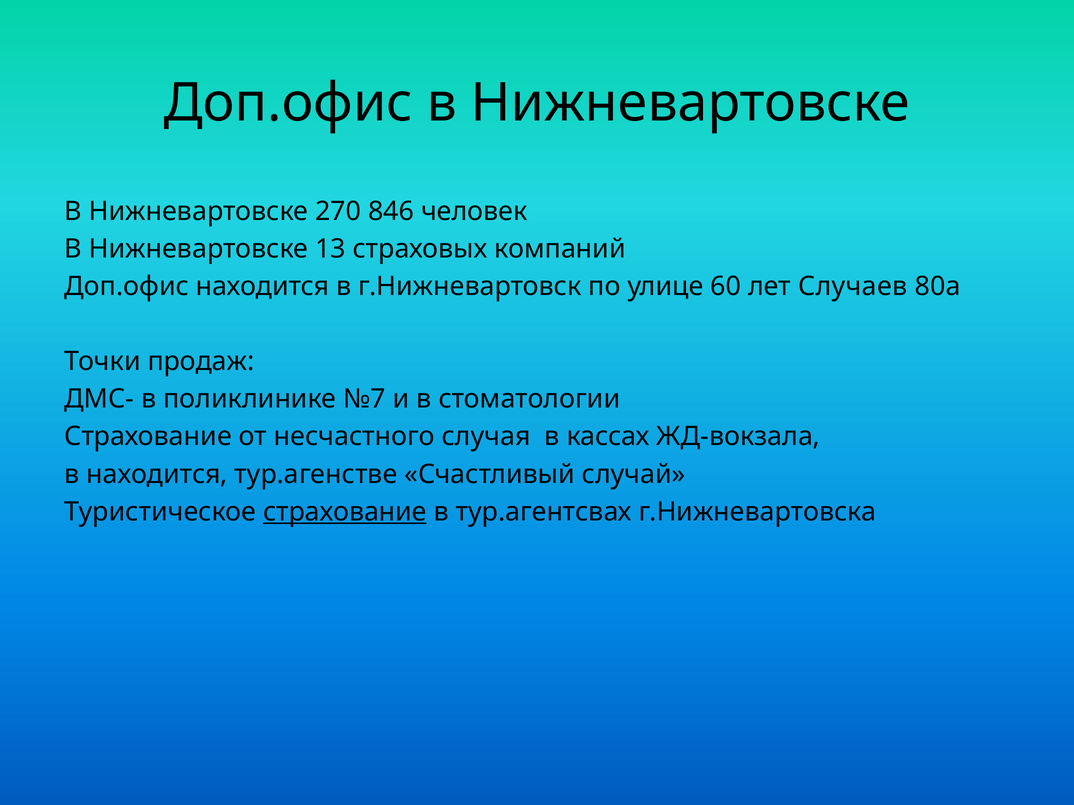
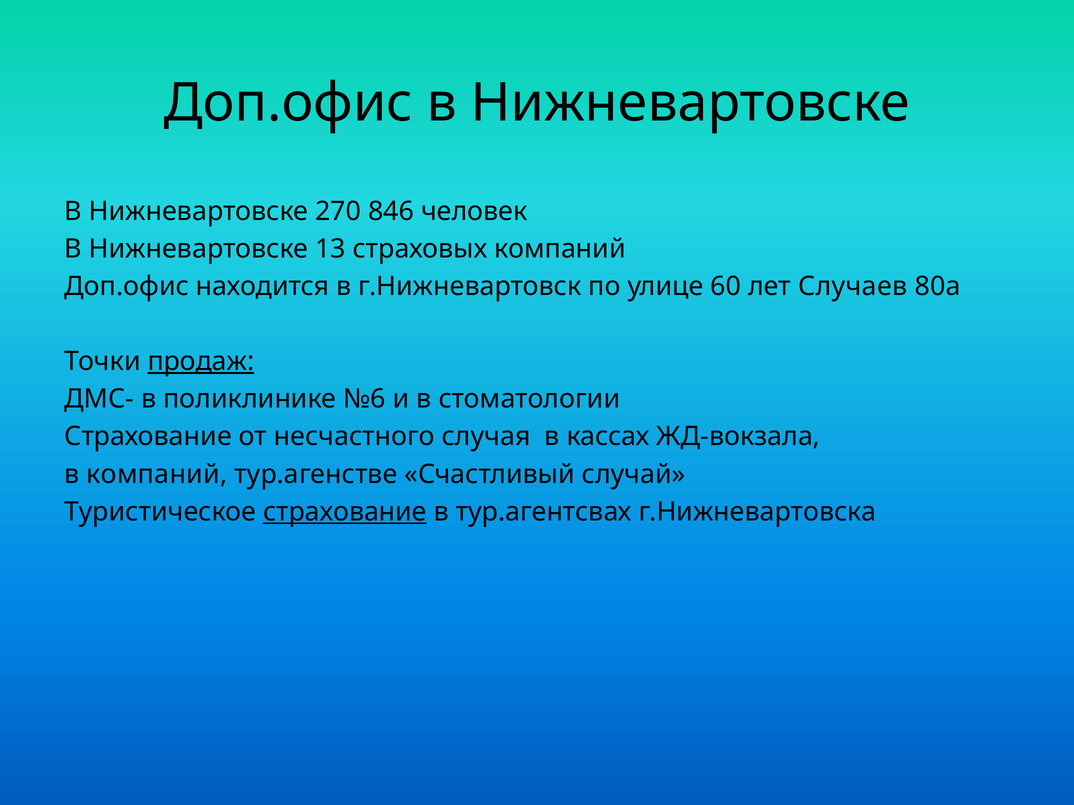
продаж underline: none -> present (201, 362)
№7: №7 -> №6 (364, 399)
в находится: находится -> компаний (157, 474)
